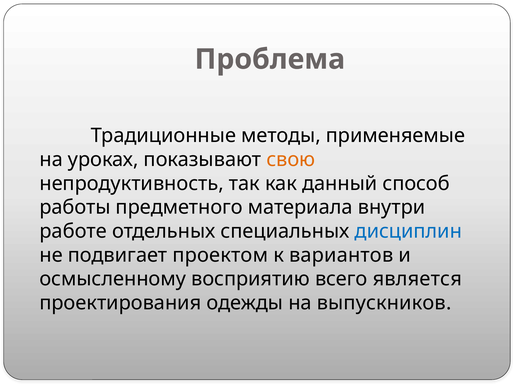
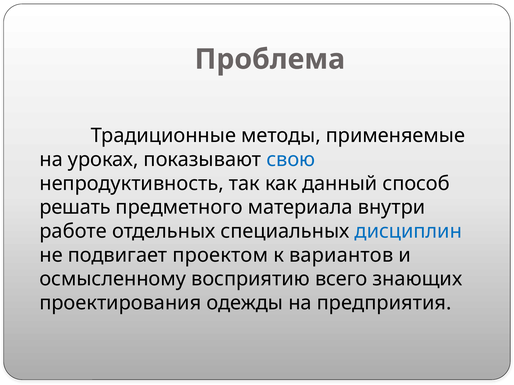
свою colour: orange -> blue (291, 160)
работы: работы -> решать (75, 208)
является: является -> знающих (417, 279)
выпускников: выпускников -> предприятия (384, 303)
